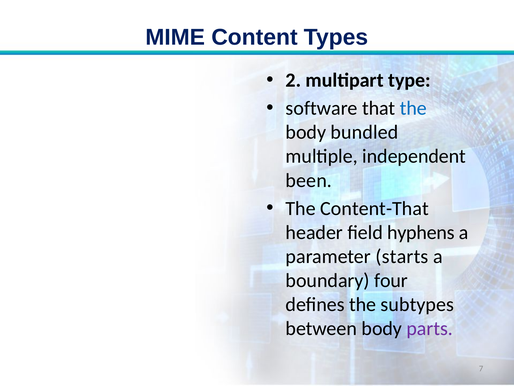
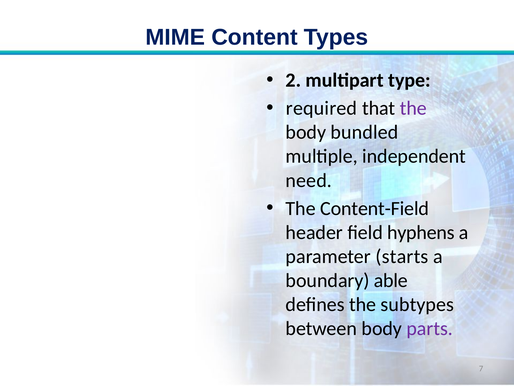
software: software -> required (322, 108)
the colour: blue -> purple (413, 108)
been: been -> need (309, 180)
Content-That: Content-That -> Content-Field (375, 208)
four: four -> able (391, 280)
